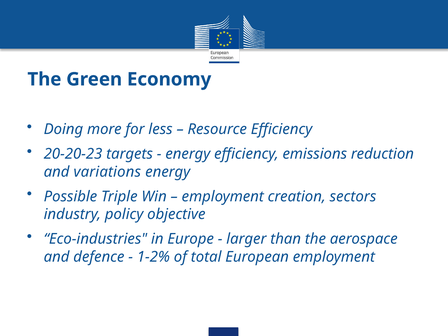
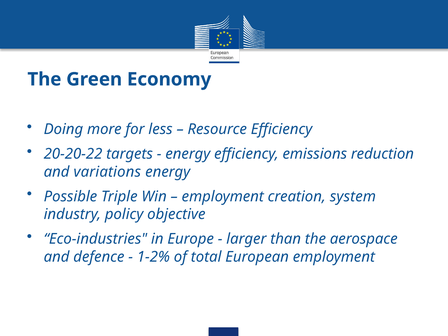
20-20-23: 20-20-23 -> 20-20-22 (73, 154)
sectors: sectors -> system (353, 196)
